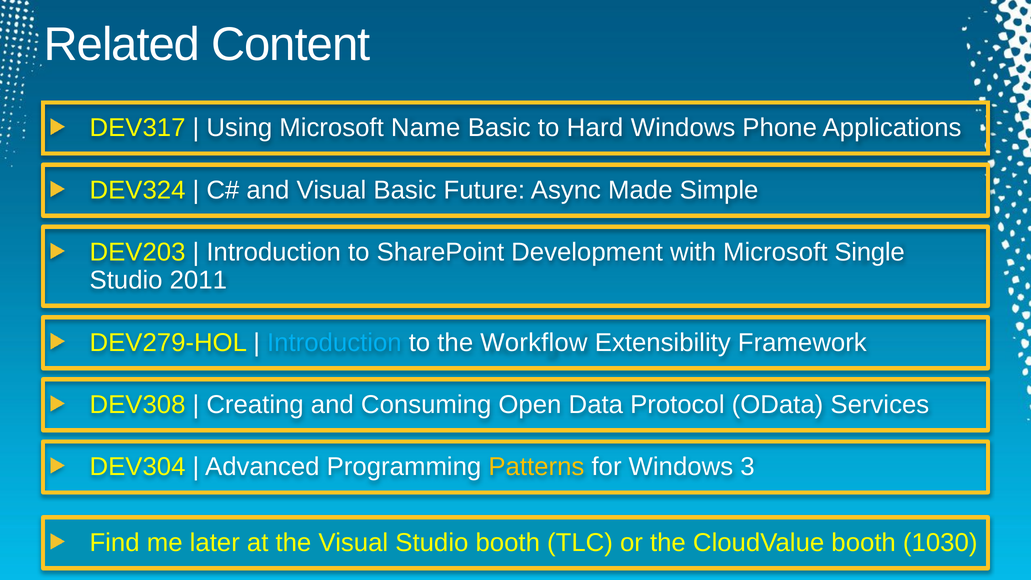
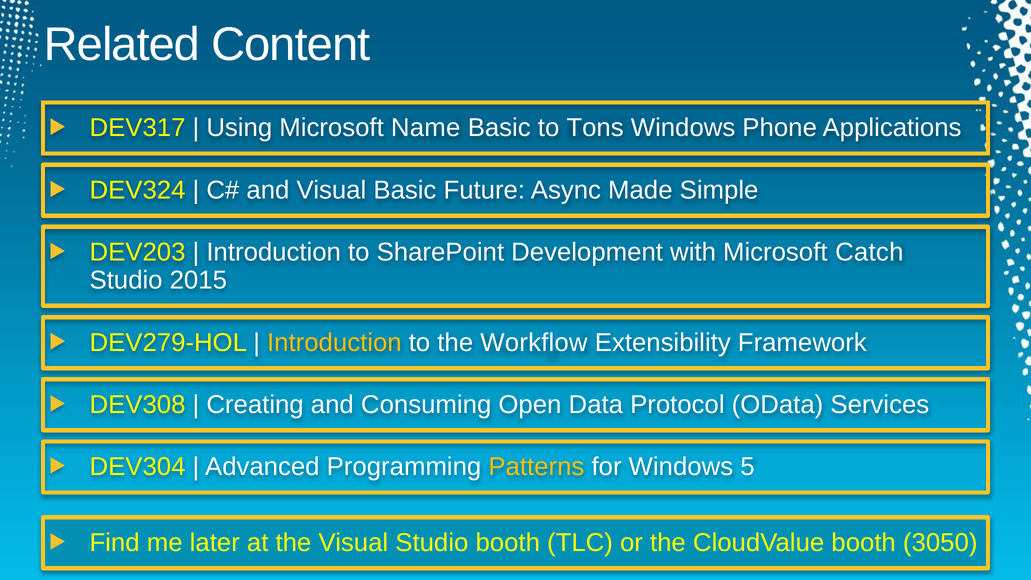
Hard: Hard -> Tons (595, 128)
Single: Single -> Catch (869, 252)
2011: 2011 -> 2015 (198, 280)
Introduction colour: light blue -> yellow (334, 342)
3: 3 -> 5 (748, 467)
1030: 1030 -> 3050 (940, 543)
